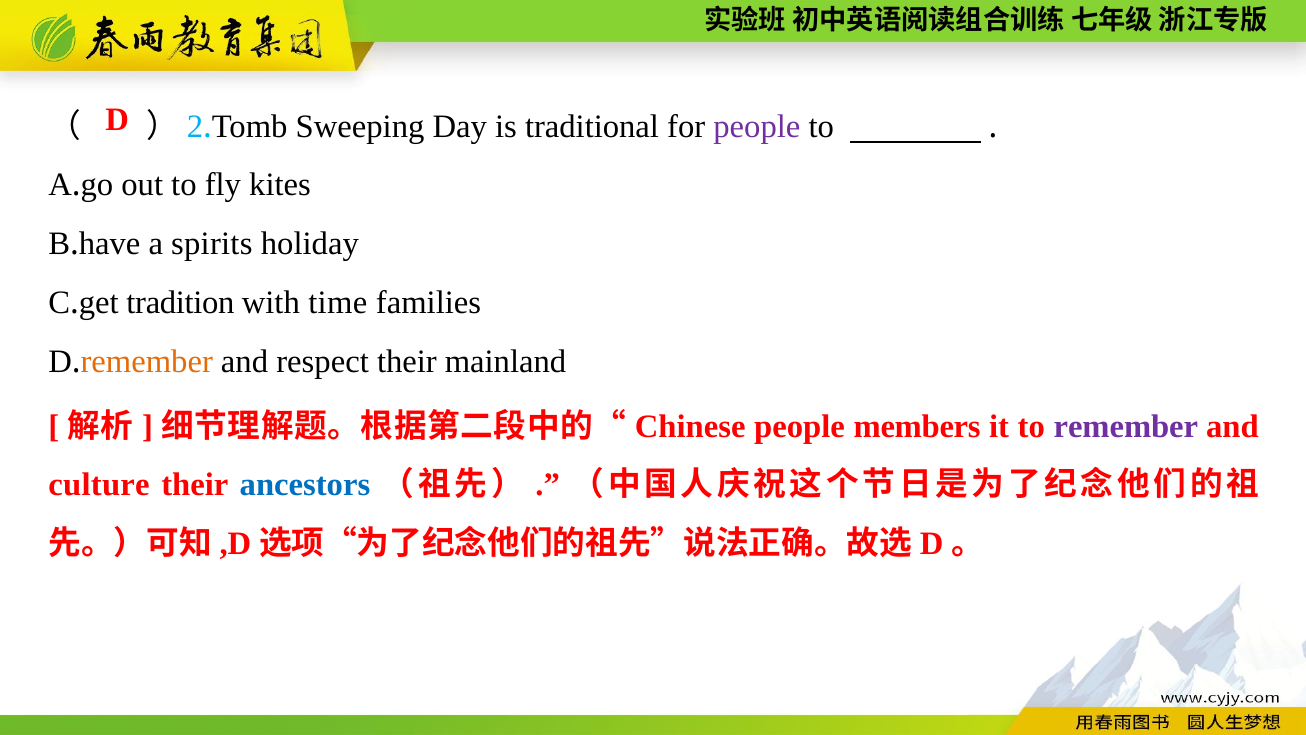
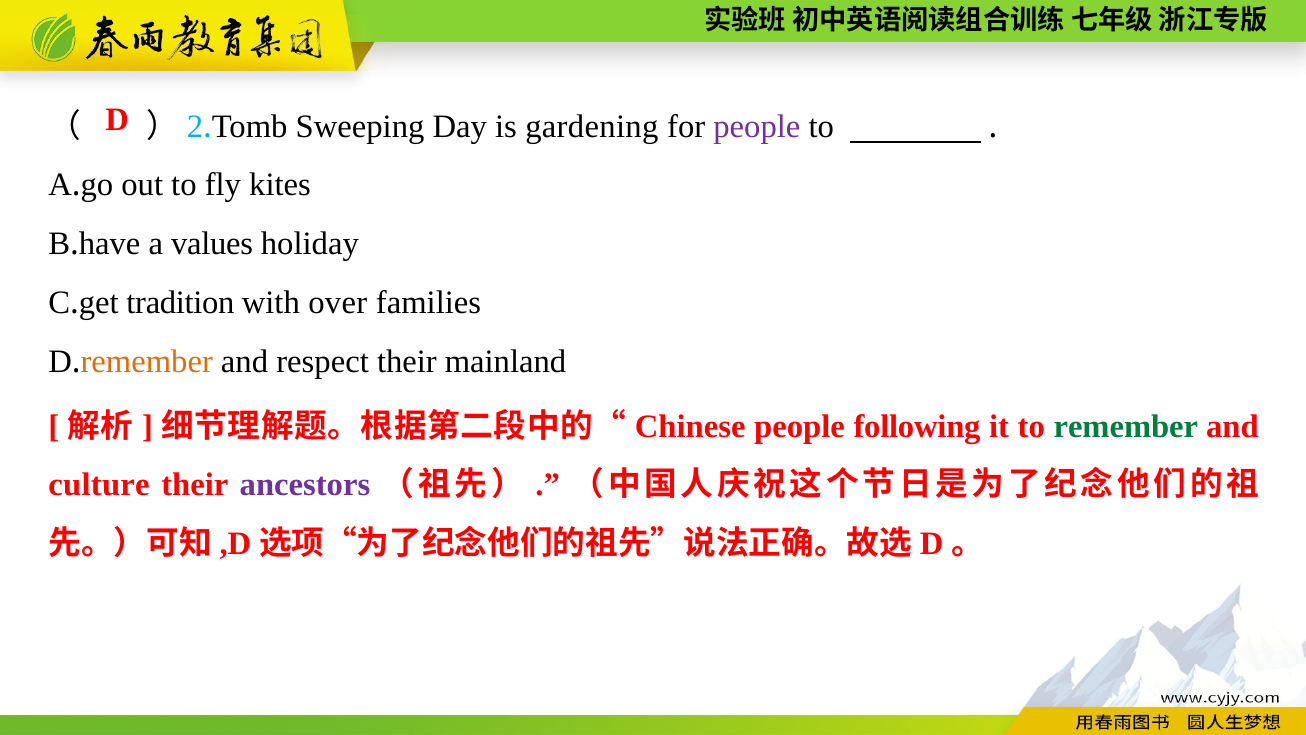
traditional: traditional -> gardening (592, 126)
spirits: spirits -> values (212, 244)
time: time -> over (338, 303)
members: members -> following (917, 426)
remember colour: purple -> green (1126, 426)
ancestors colour: blue -> purple (305, 485)
